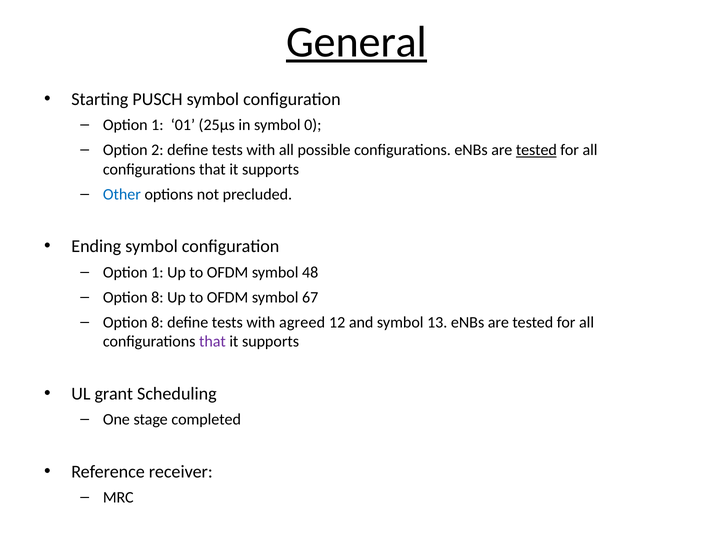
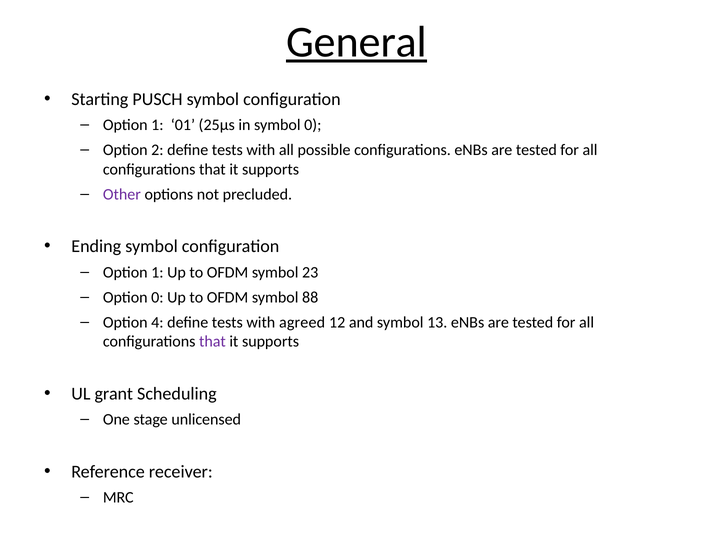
tested underline: present -> none (536, 150)
Other colour: blue -> purple (122, 194)
48: 48 -> 23 (310, 272)
8: 8 -> 0 (157, 297)
67: 67 -> 88 (310, 297)
8: 8 -> 4 (157, 322)
completed: completed -> unlicensed (206, 419)
